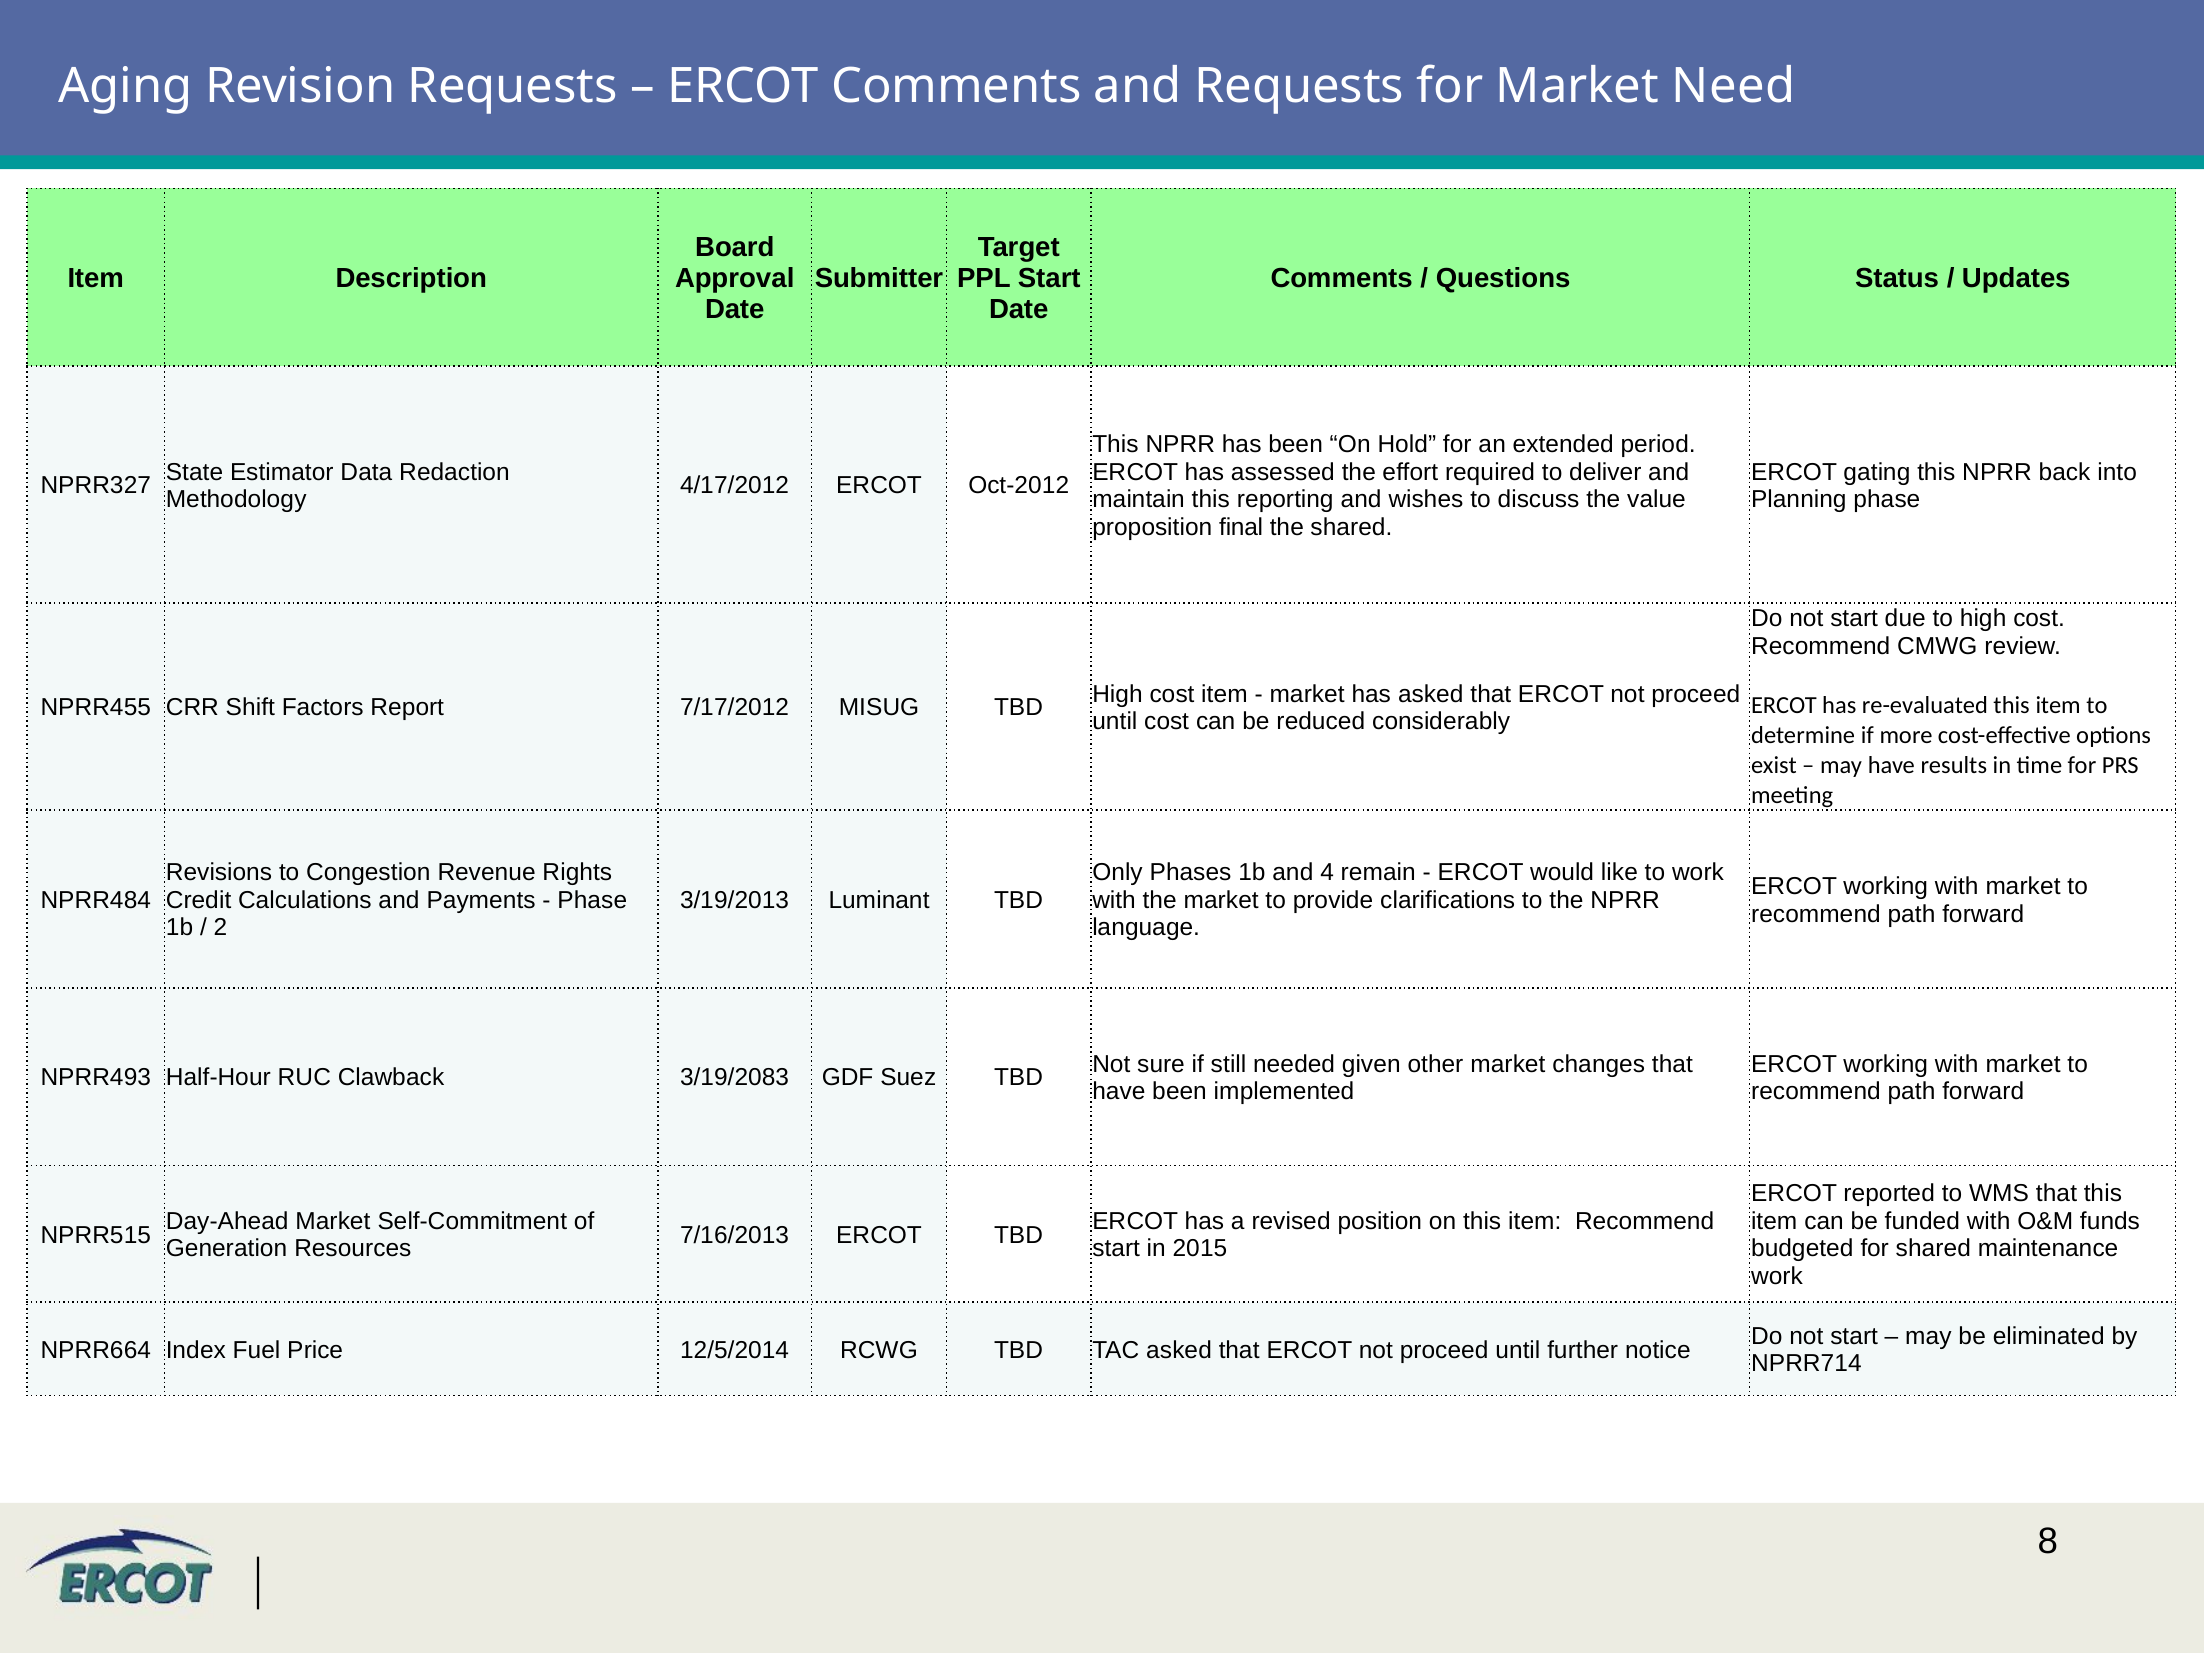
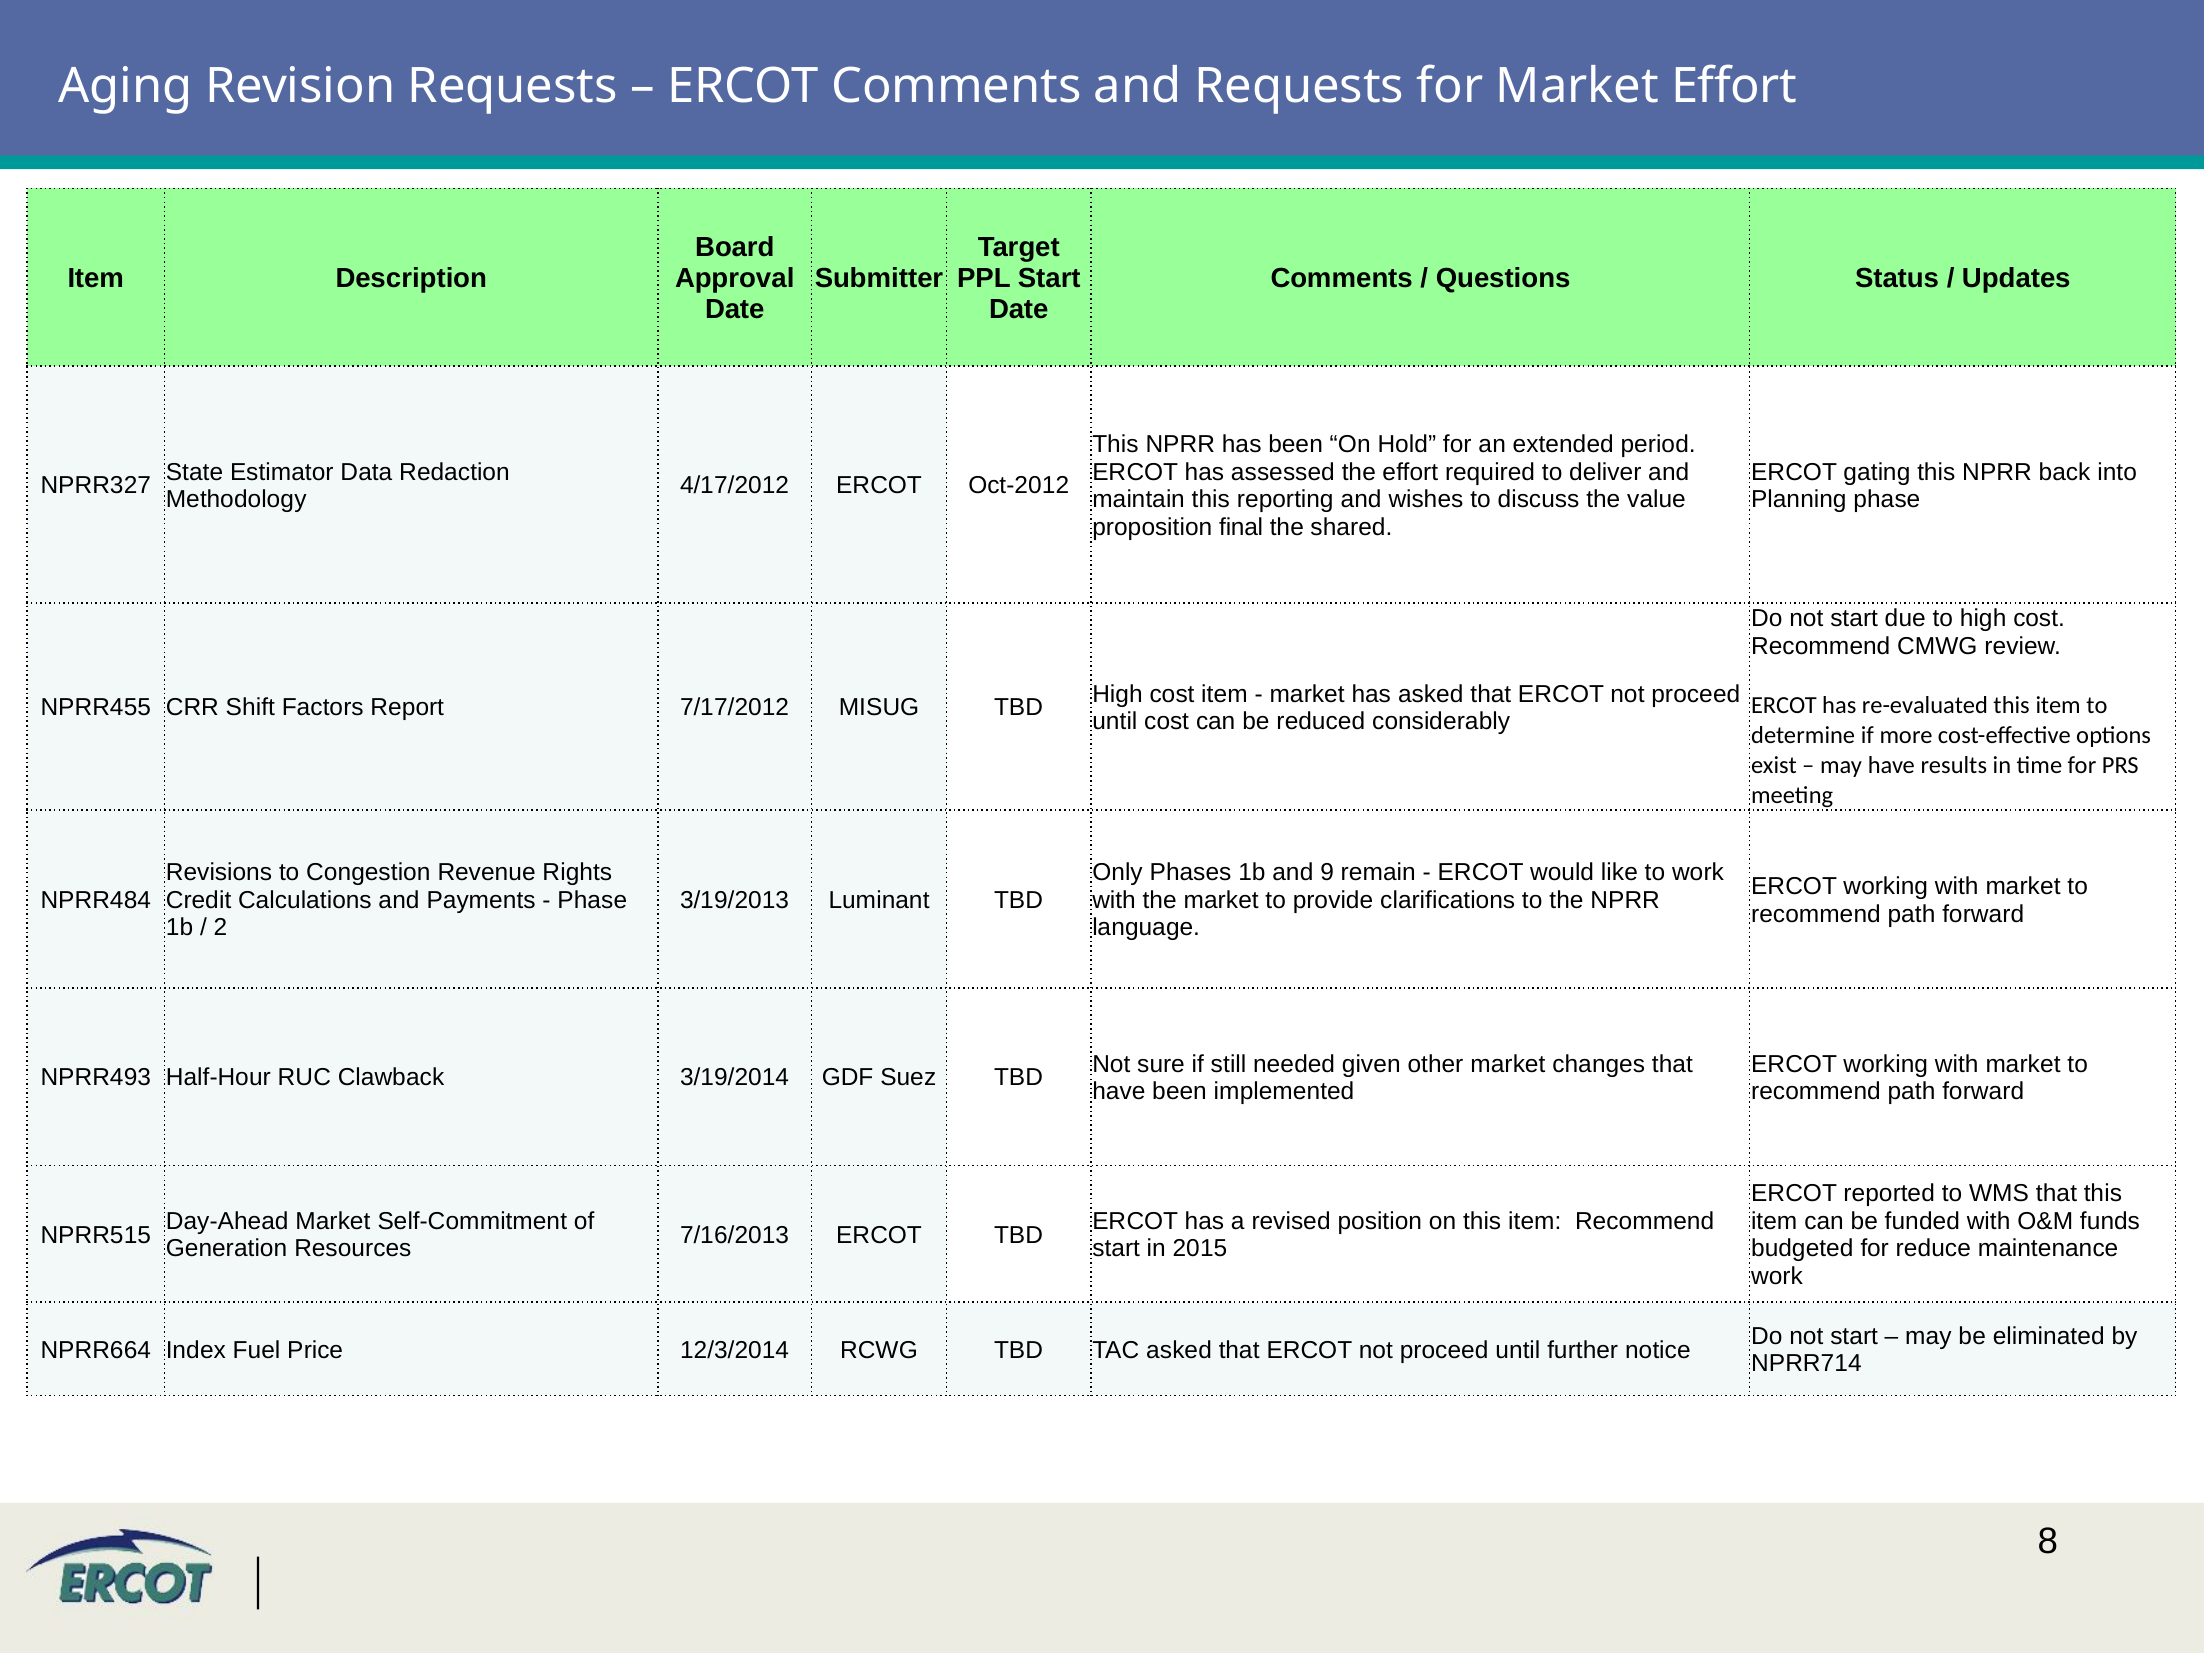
Market Need: Need -> Effort (1734, 86)
4: 4 -> 9 (1327, 873)
3/19/2083: 3/19/2083 -> 3/19/2014 (735, 1078)
for shared: shared -> reduce (1933, 1249)
12/5/2014: 12/5/2014 -> 12/3/2014 (735, 1350)
